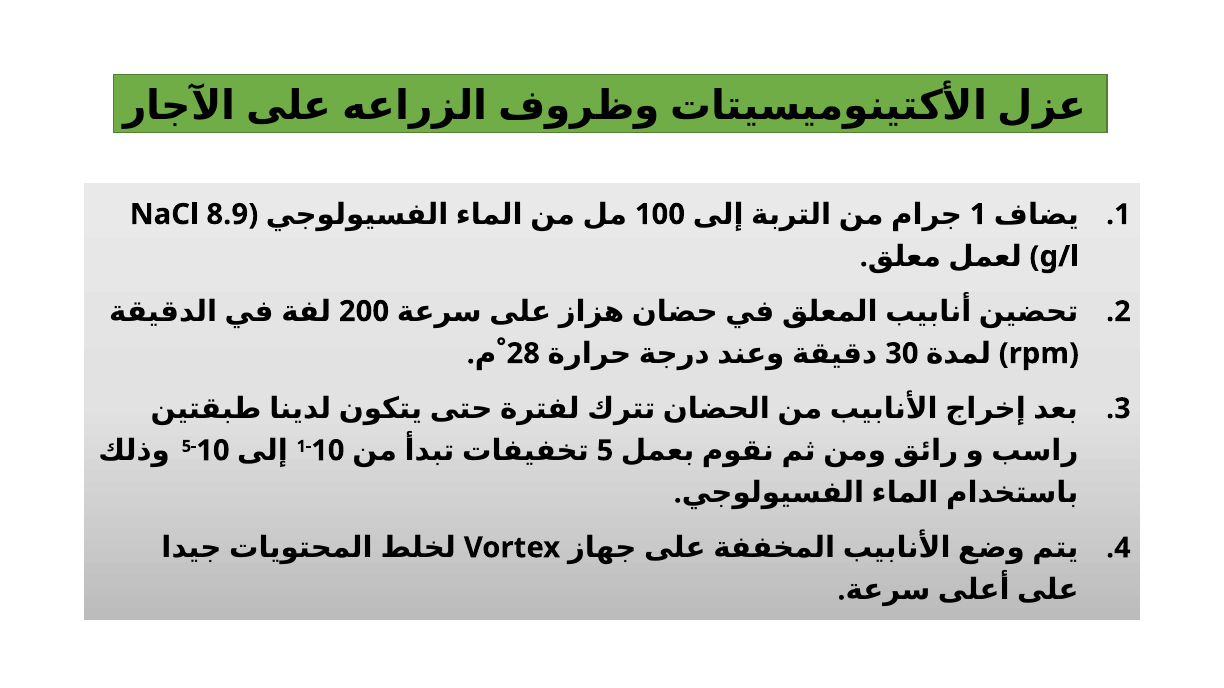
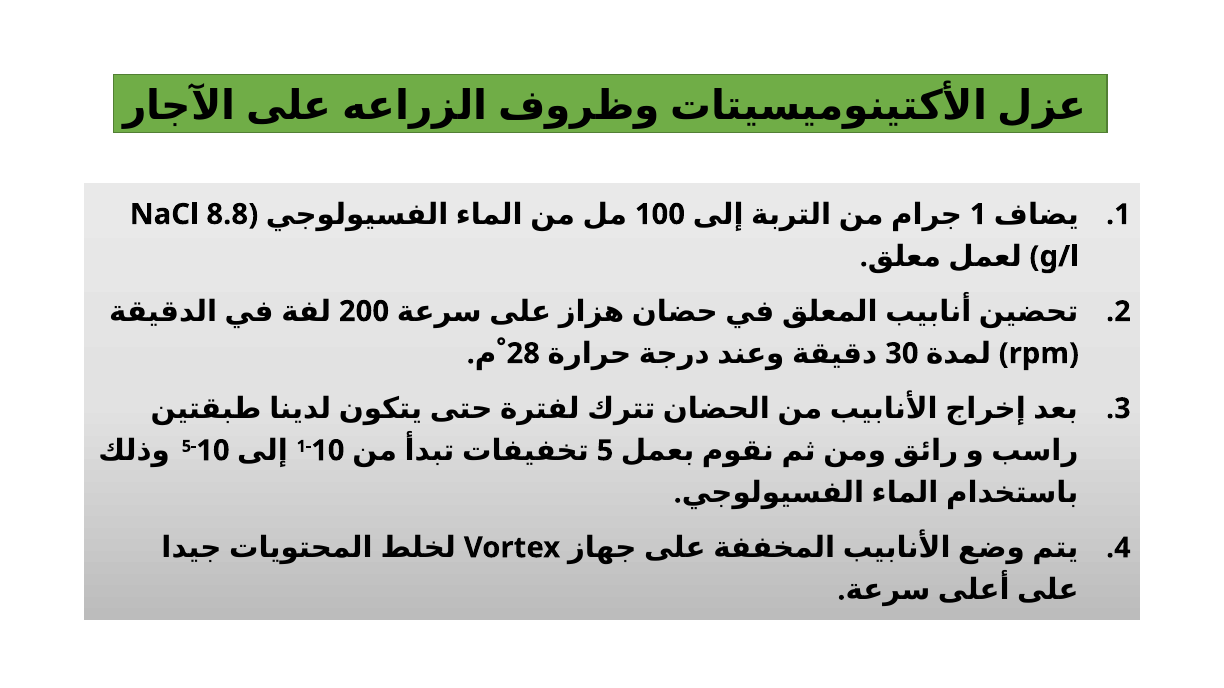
8.9: 8.9 -> 8.8 (227, 215)
